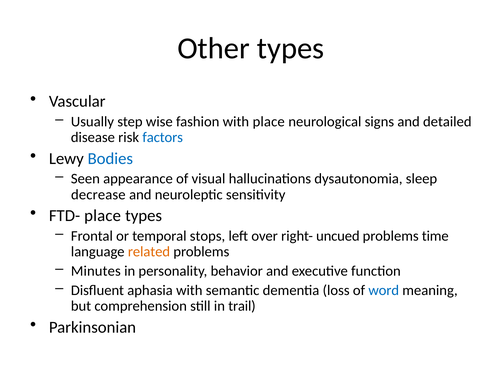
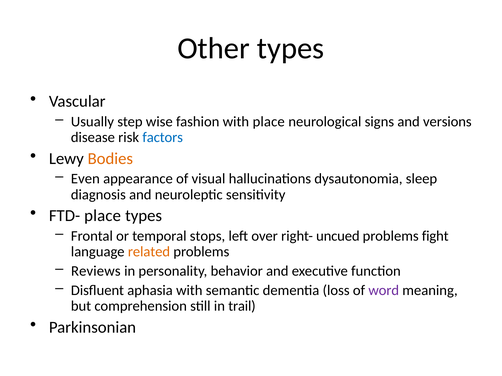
detailed: detailed -> versions (447, 122)
Bodies colour: blue -> orange (110, 159)
Seen: Seen -> Even (85, 179)
decrease: decrease -> diagnosis (98, 195)
time: time -> fight (435, 236)
Minutes: Minutes -> Reviews (96, 271)
word colour: blue -> purple (384, 291)
